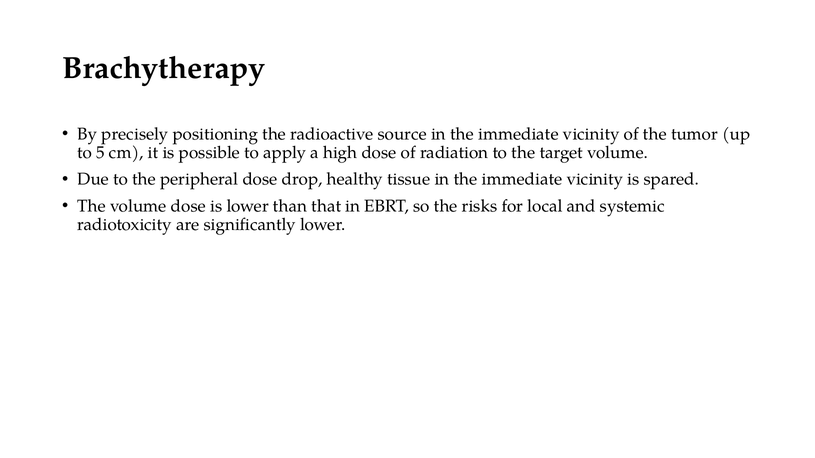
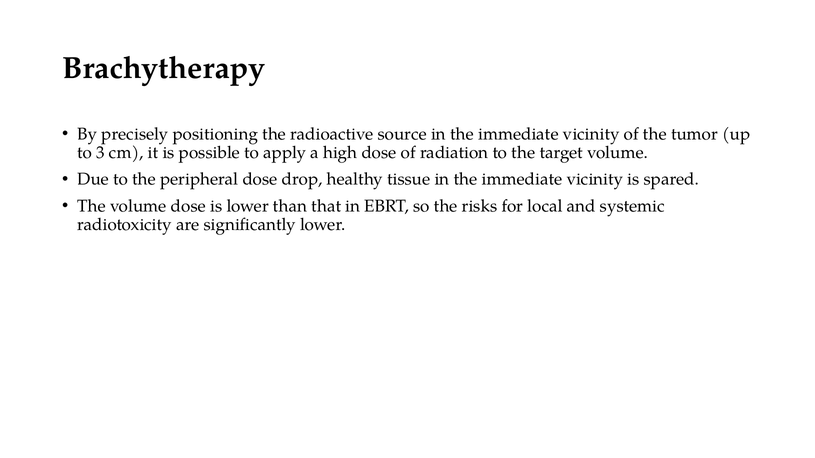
5: 5 -> 3 (101, 153)
